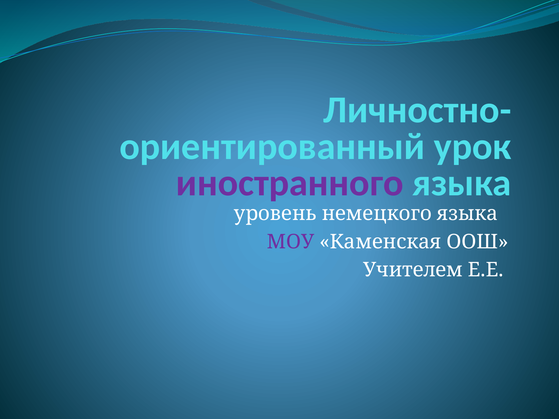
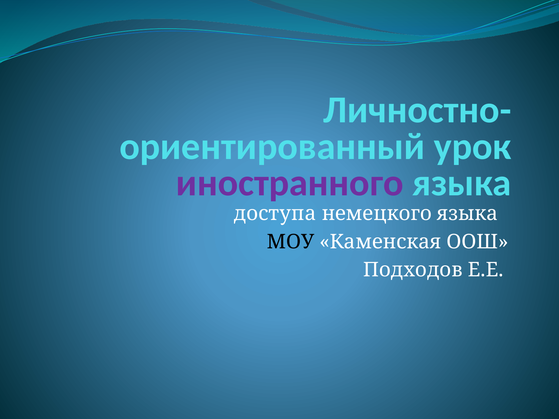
уровень: уровень -> доступа (275, 214)
МОУ colour: purple -> black (291, 242)
Учителем: Учителем -> Подходов (413, 270)
